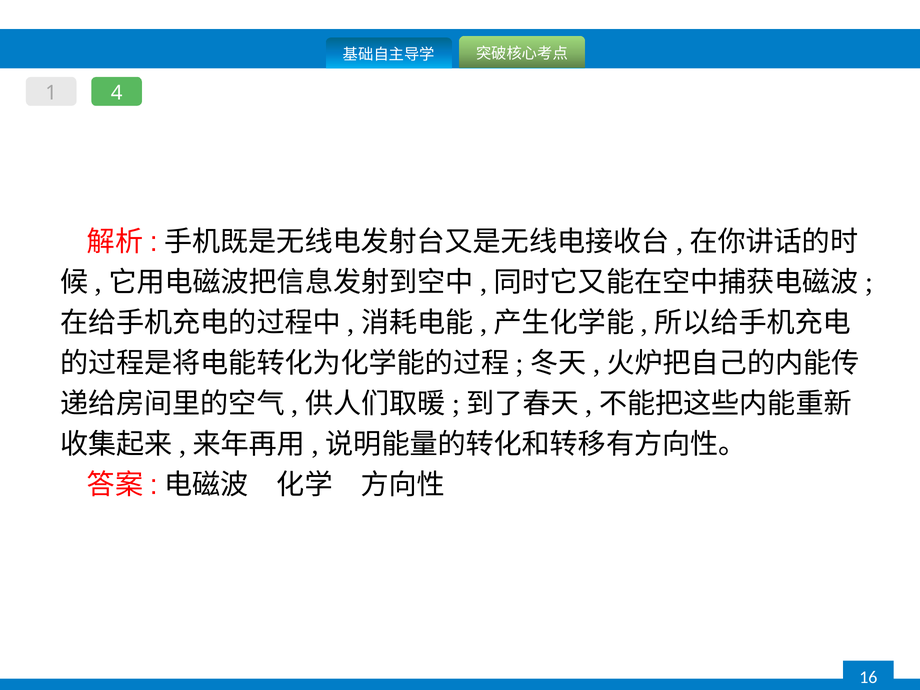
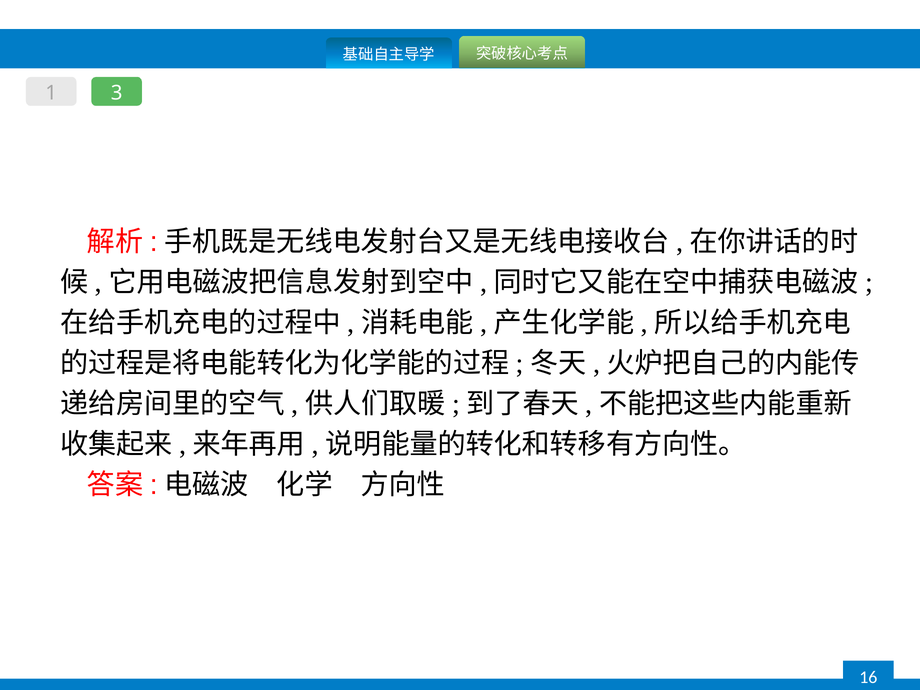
4: 4 -> 3 (117, 93)
